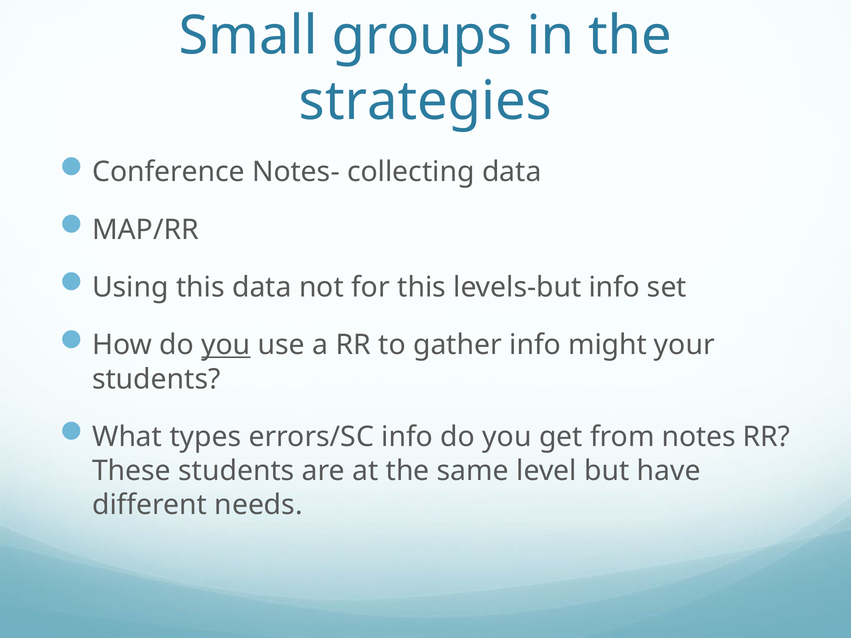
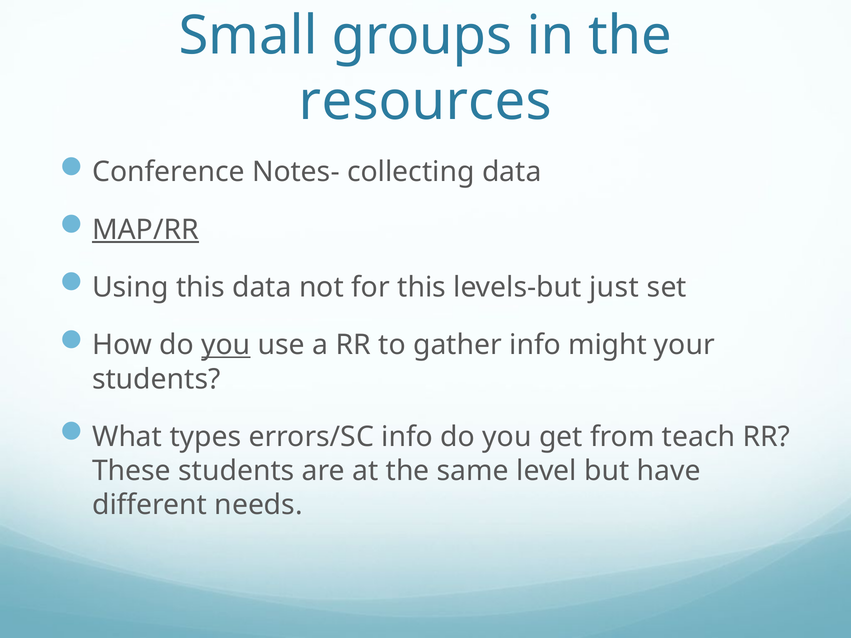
strategies: strategies -> resources (425, 101)
MAP/RR underline: none -> present (146, 230)
levels-but info: info -> just (614, 288)
notes: notes -> teach (699, 437)
